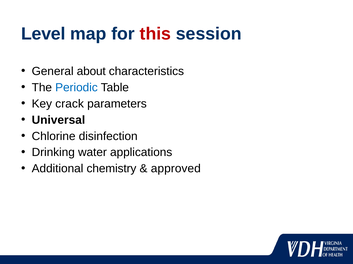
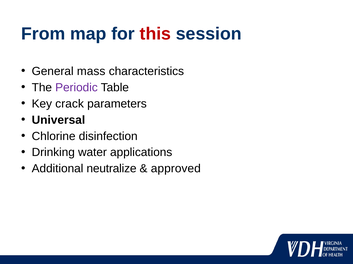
Level: Level -> From (43, 34)
about: about -> mass (91, 71)
Periodic colour: blue -> purple (76, 88)
chemistry: chemistry -> neutralize (112, 169)
